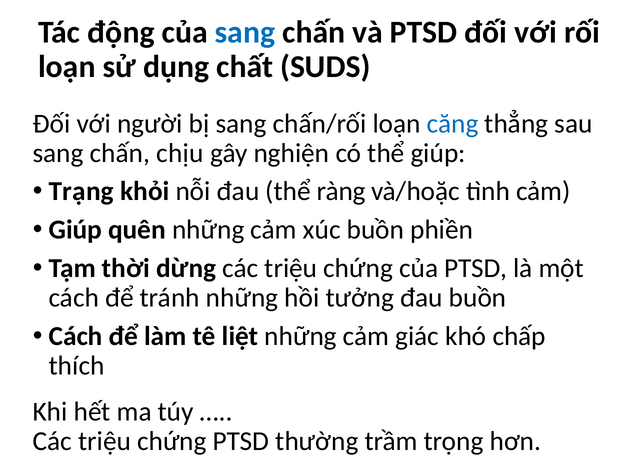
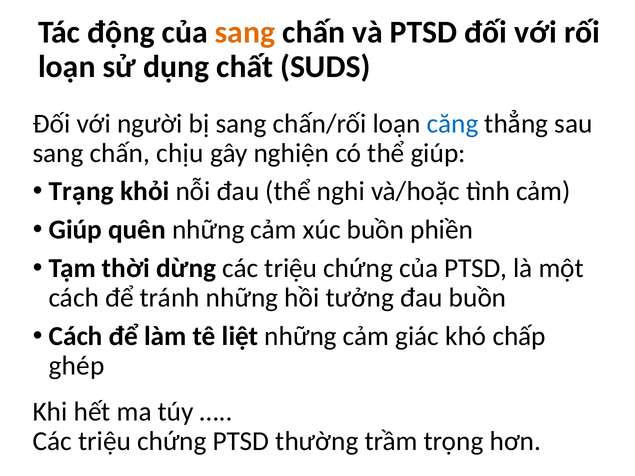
sang colour: blue -> orange (245, 32)
ràng: ràng -> nghi (341, 192)
thích: thích -> ghép (77, 366)
